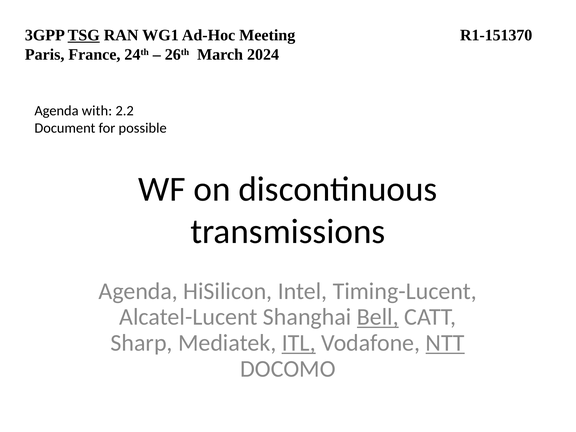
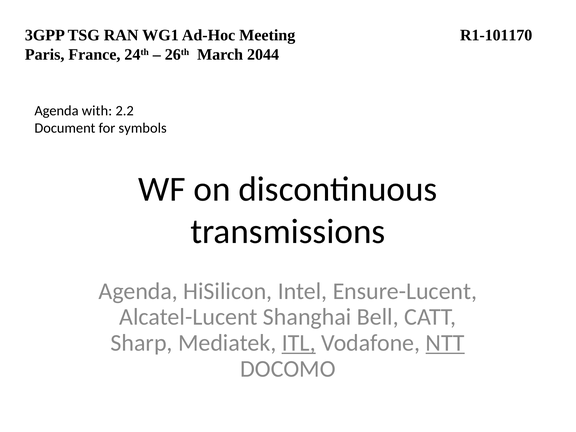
TSG underline: present -> none (84, 35)
R1-151370: R1-151370 -> R1-101170 (496, 35)
2024: 2024 -> 2044 (263, 55)
possible: possible -> symbols (143, 128)
Timing-Lucent: Timing-Lucent -> Ensure-Lucent (405, 291)
Bell underline: present -> none (378, 317)
